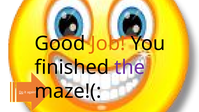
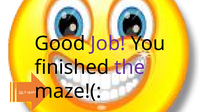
Job colour: orange -> purple (108, 43)
